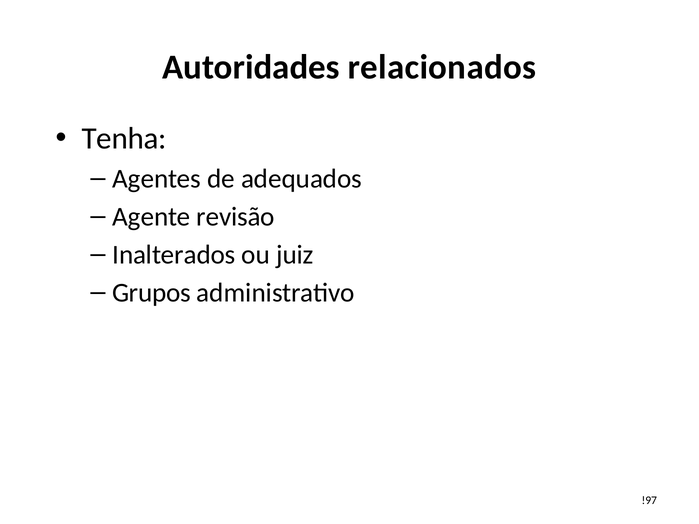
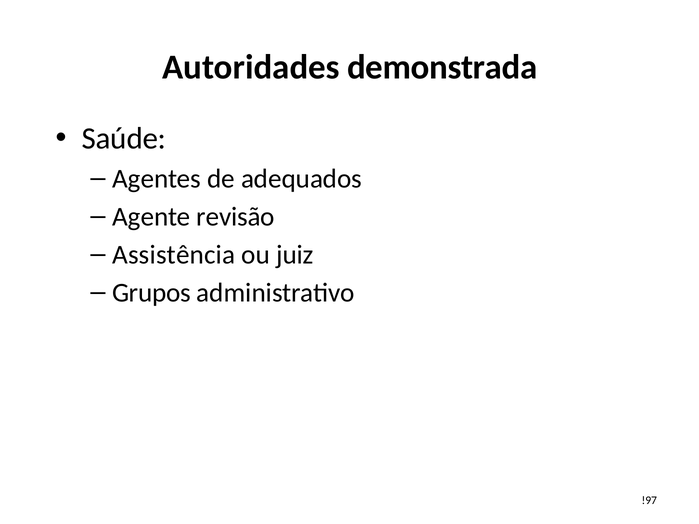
relacionados: relacionados -> demonstrada (442, 67)
Tenha: Tenha -> Saúde (124, 139)
Inalterados: Inalterados -> Assistência (174, 255)
